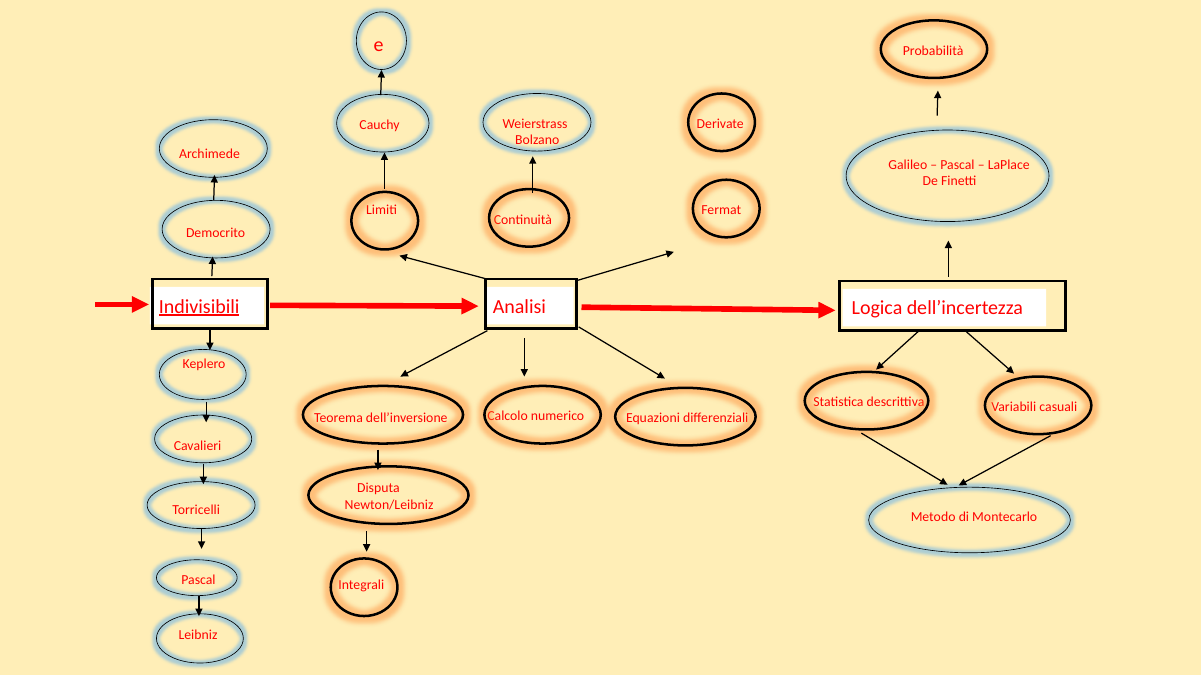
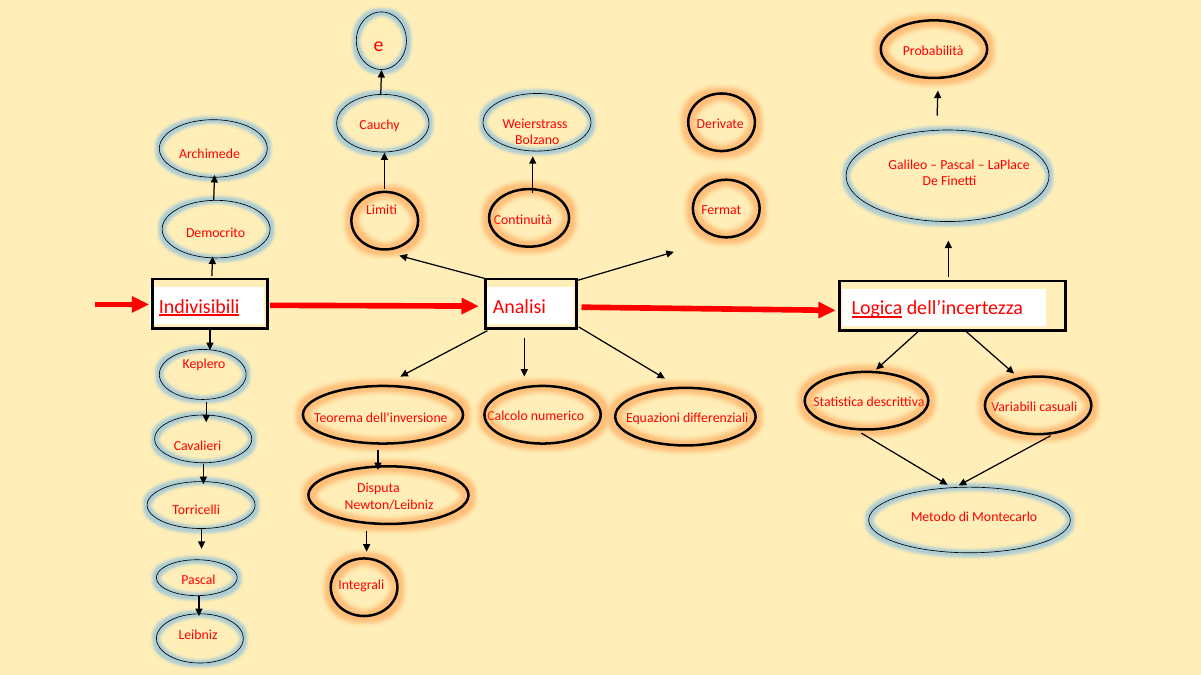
Logica underline: none -> present (877, 309)
